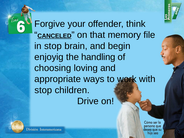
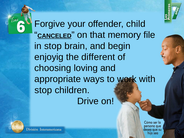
think: think -> child (136, 24)
handling: handling -> different (98, 57)
